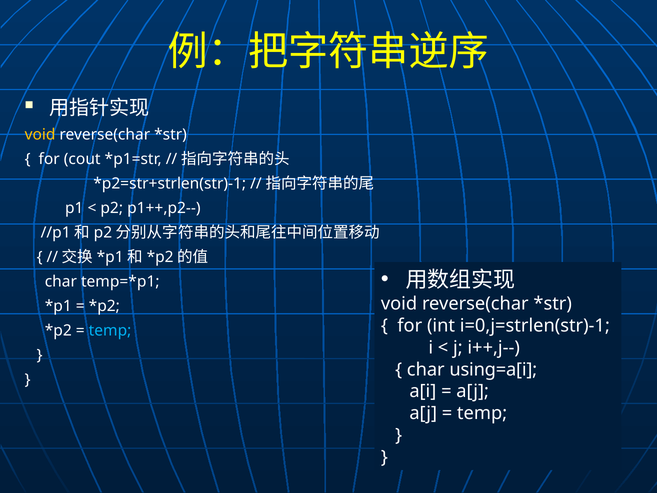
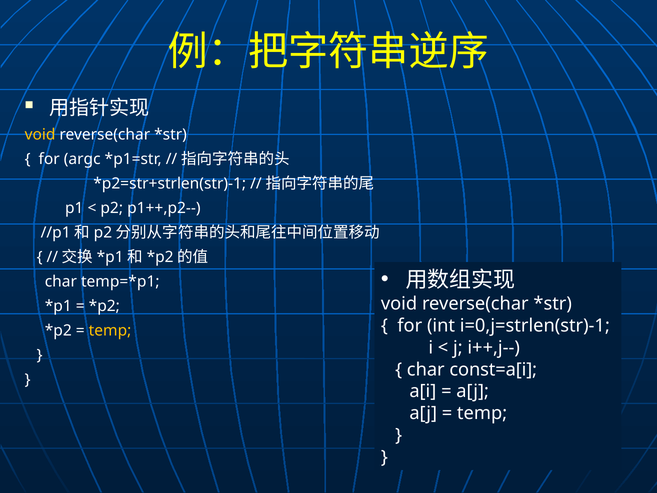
cout: cout -> argc (82, 159)
temp colour: light blue -> yellow (110, 331)
using=a[i: using=a[i -> const=a[i (493, 369)
